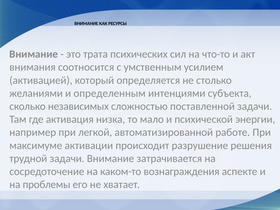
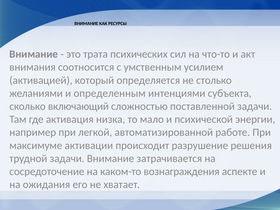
независимых: независимых -> включающий (78, 106)
проблемы: проблемы -> ожидания (46, 185)
